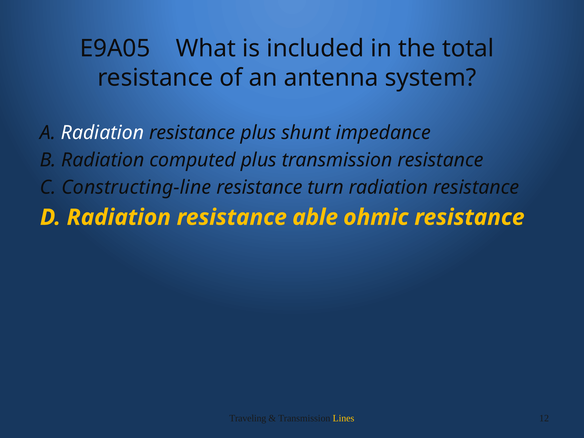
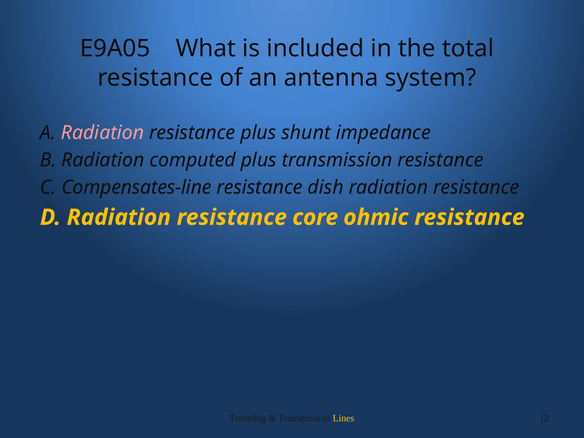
Radiation colour: white -> pink (102, 133)
Constructing-line: Constructing-line -> Compensates-line (136, 187)
turn: turn -> dish (326, 187)
able: able -> core (315, 217)
